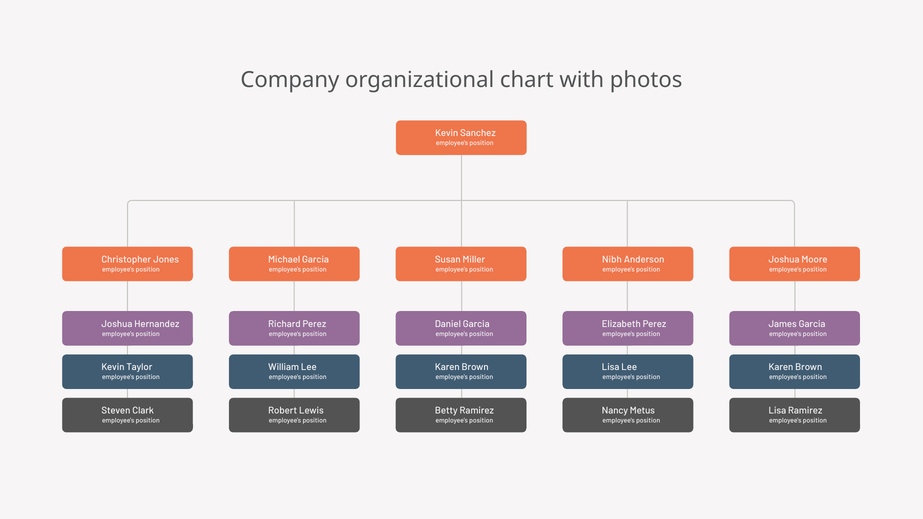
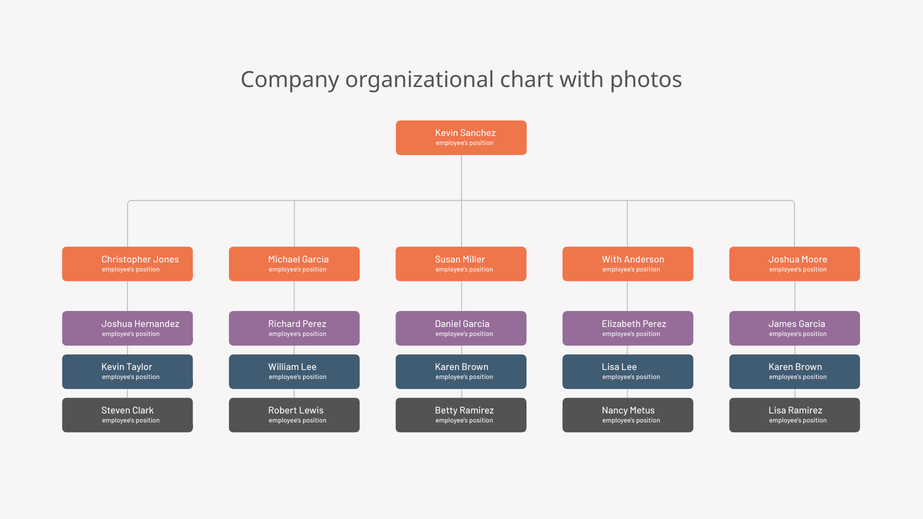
Nibh: Nibh -> With (612, 260)
